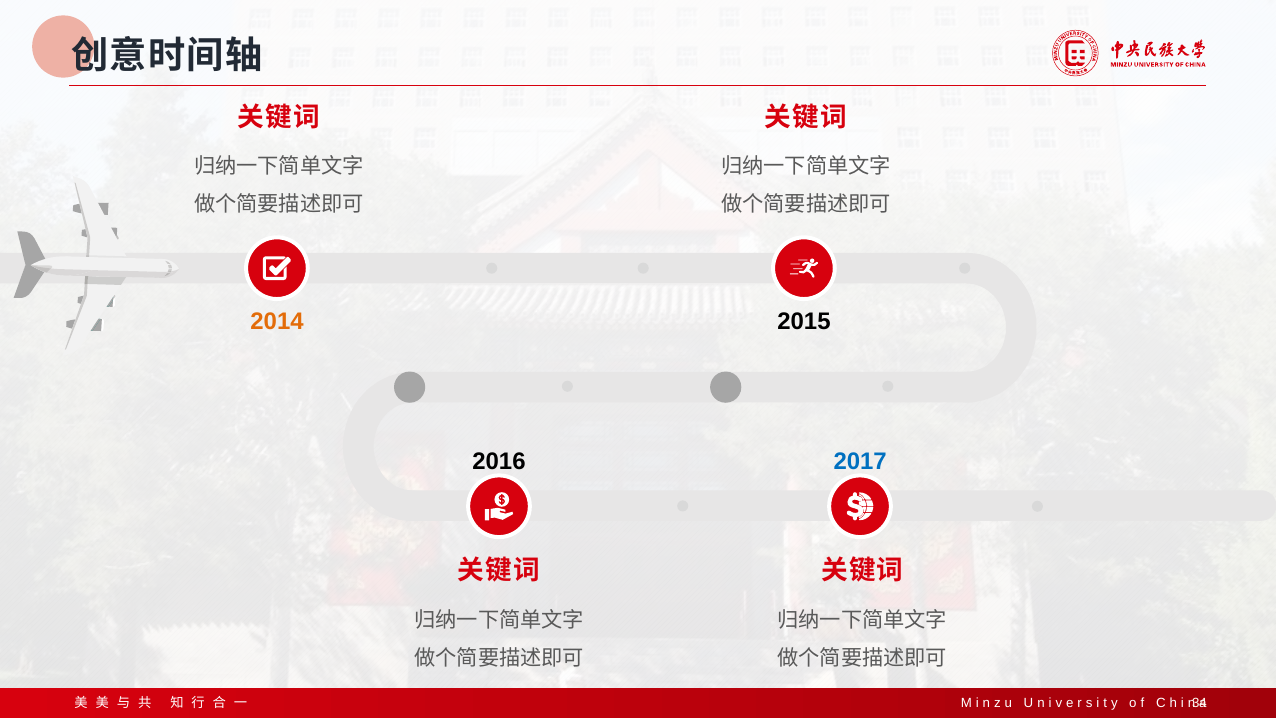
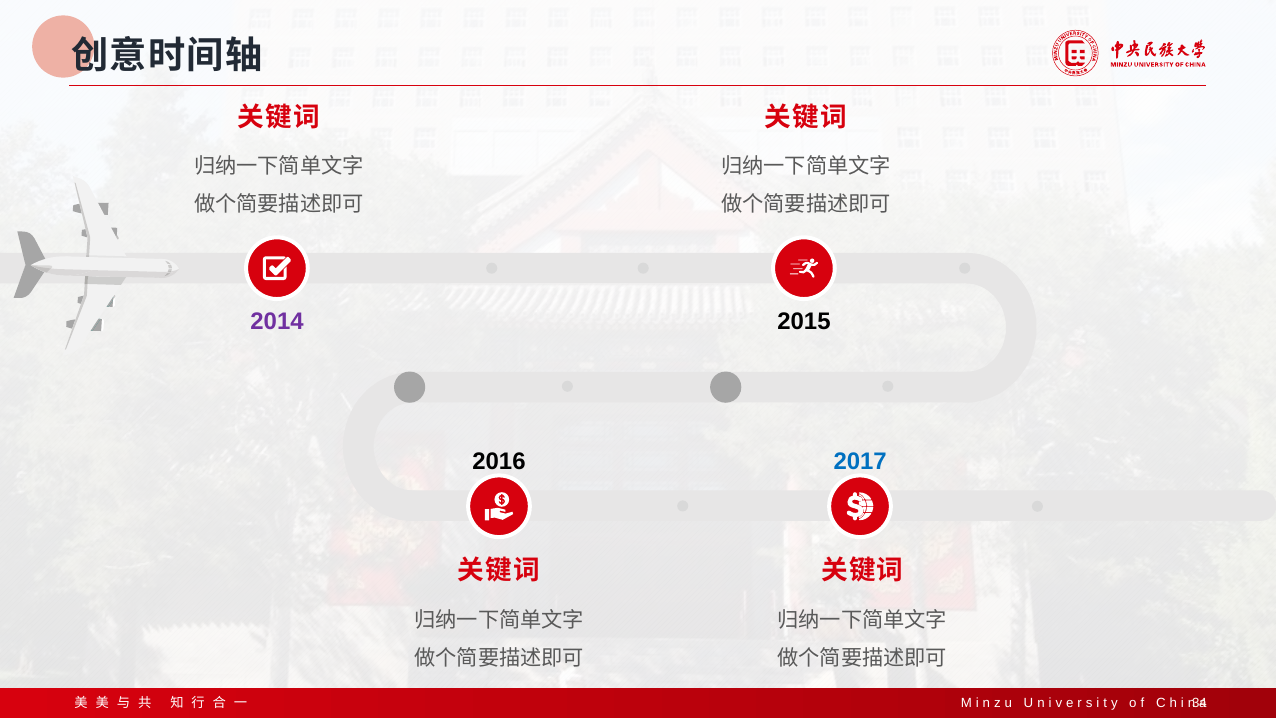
2014 colour: orange -> purple (277, 322)
